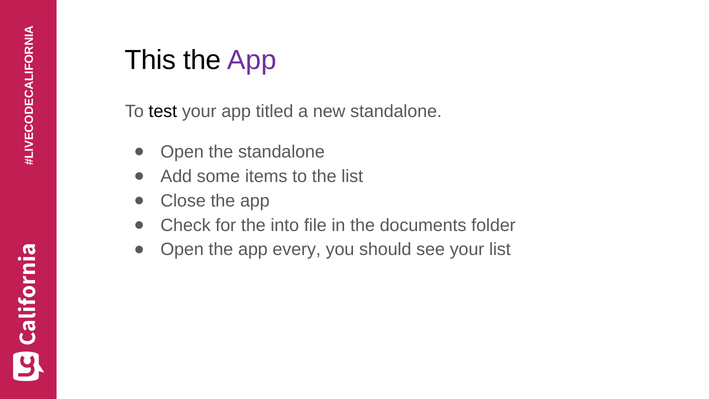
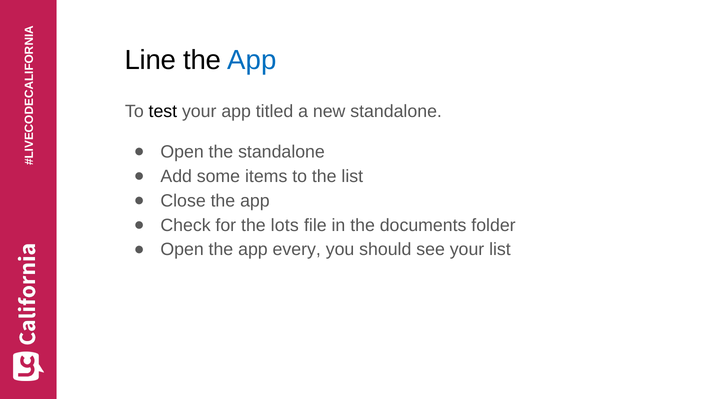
This: This -> Line (150, 60)
App colour: purple -> blue (252, 60)
into: into -> lots (285, 225)
